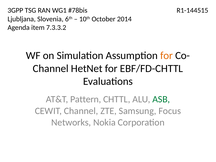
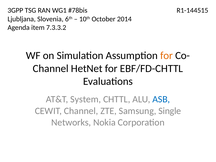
Pattern: Pattern -> System (86, 99)
ASB colour: green -> blue (161, 99)
Focus: Focus -> Single (170, 111)
